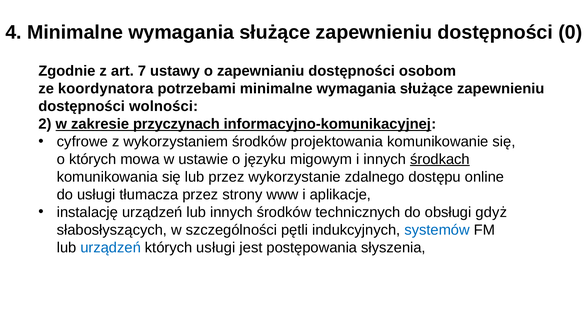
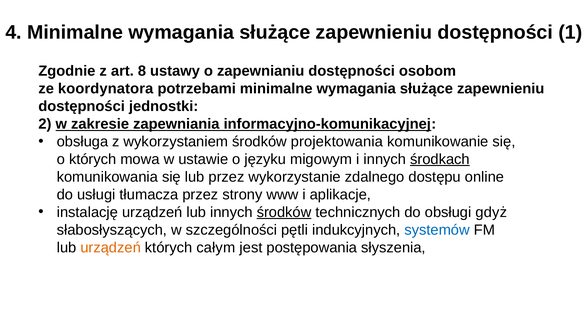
0: 0 -> 1 (570, 32)
7: 7 -> 8 (142, 71)
wolności: wolności -> jednostki (164, 106)
przyczynach: przyczynach -> zapewniania (176, 124)
cyfrowe: cyfrowe -> obsługa (83, 142)
środków underline: none -> present (284, 212)
urządzeń colour: blue -> orange (111, 247)
których usługi: usługi -> całym (216, 247)
